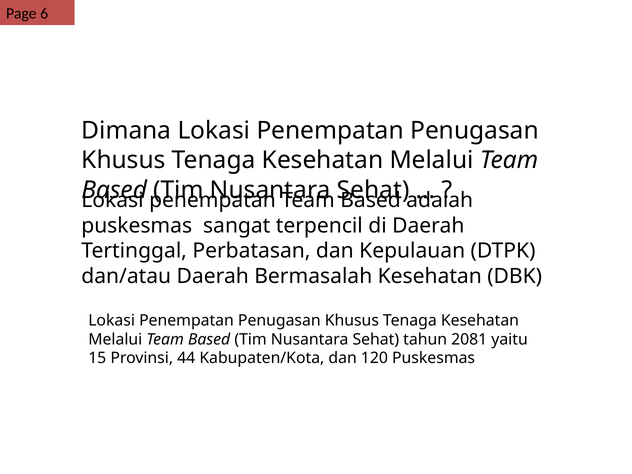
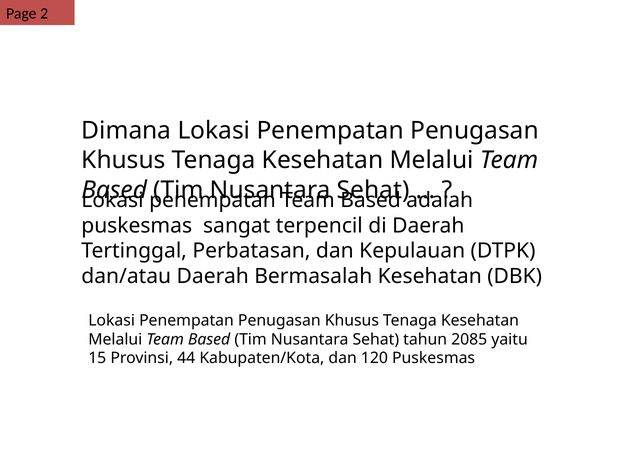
6: 6 -> 2 (44, 14)
2081: 2081 -> 2085 (469, 339)
